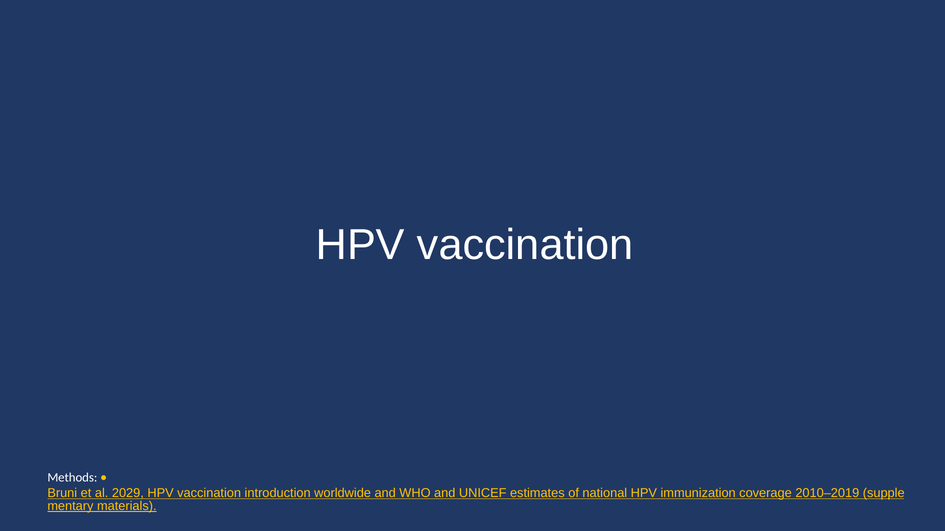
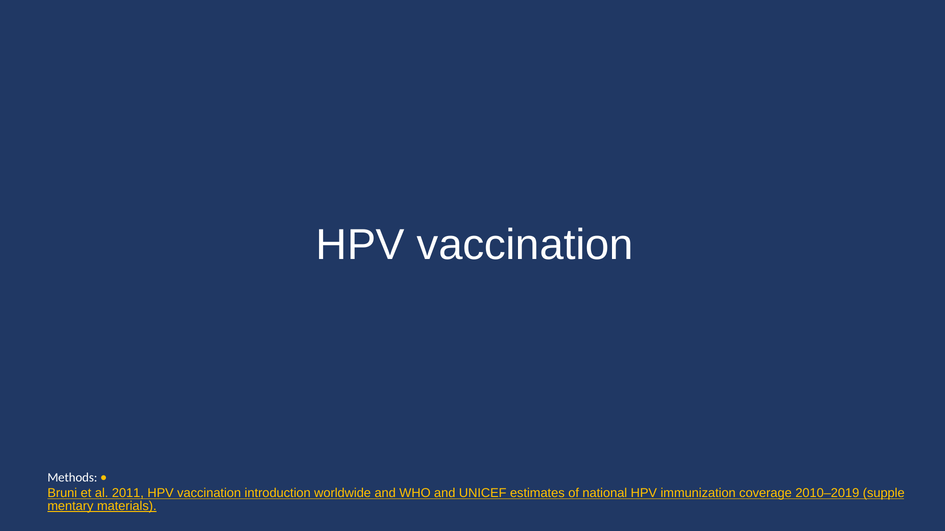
2029: 2029 -> 2011 (128, 494)
